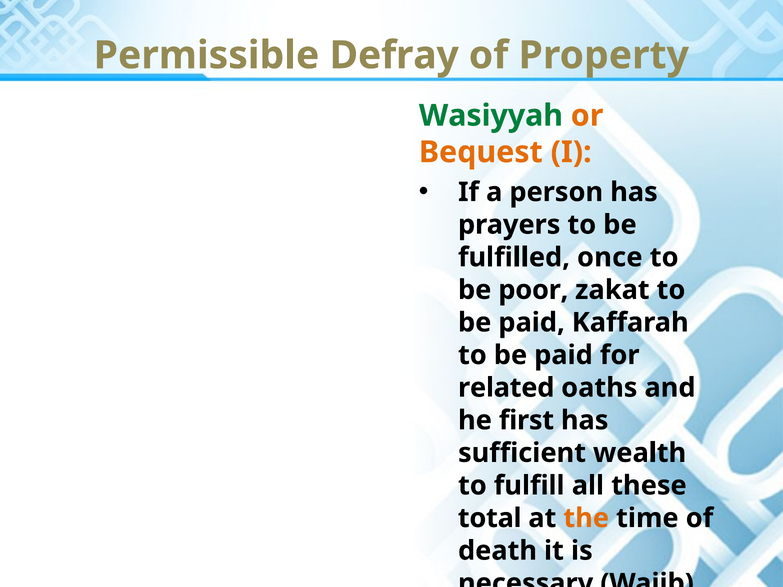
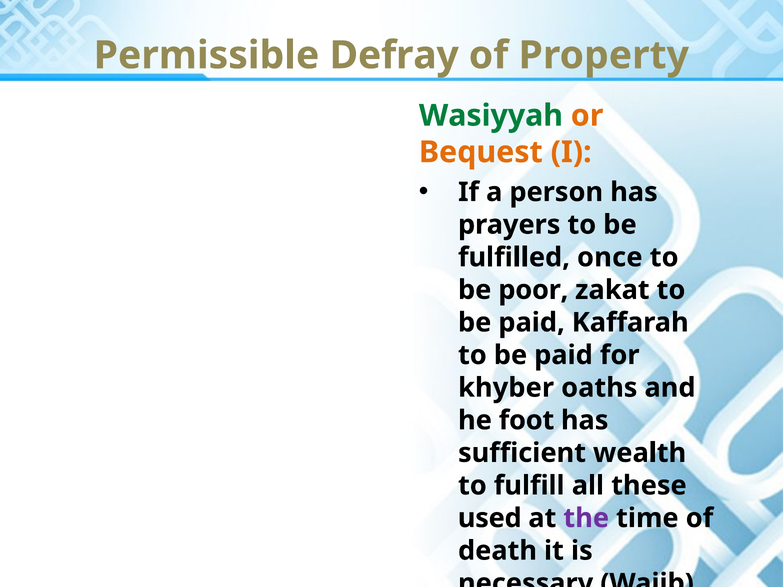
related: related -> khyber (506, 388)
first: first -> foot (527, 421)
total: total -> used (490, 518)
the colour: orange -> purple (586, 518)
